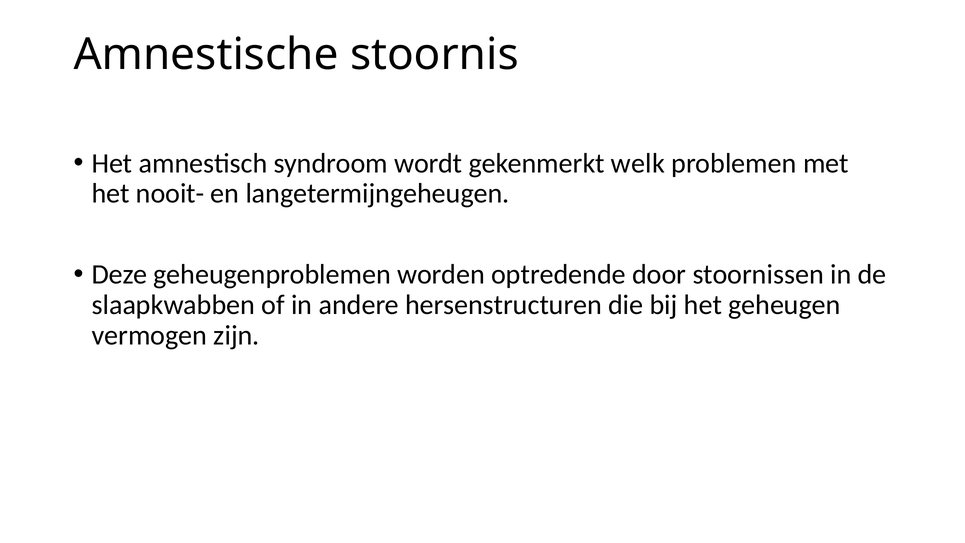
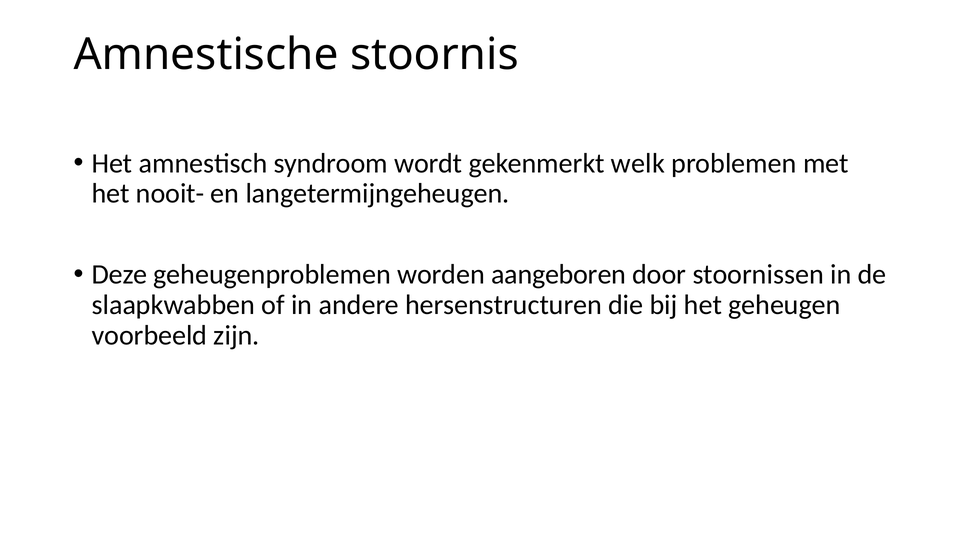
optredende: optredende -> aangeboren (559, 274)
vermogen: vermogen -> voorbeeld (149, 335)
